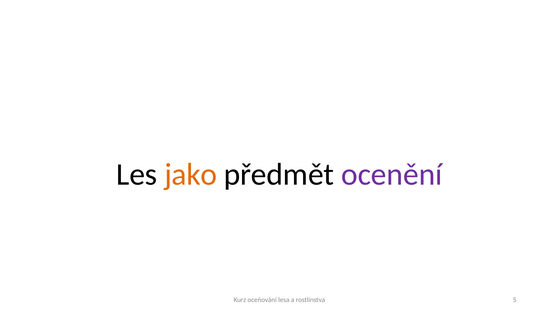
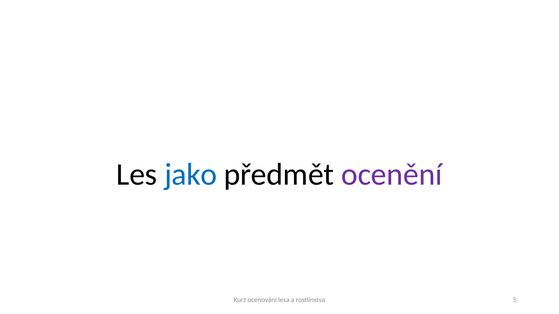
jako colour: orange -> blue (191, 175)
